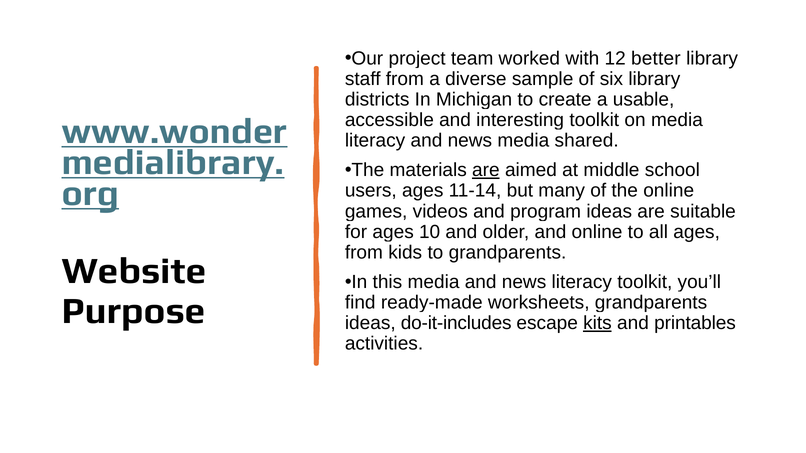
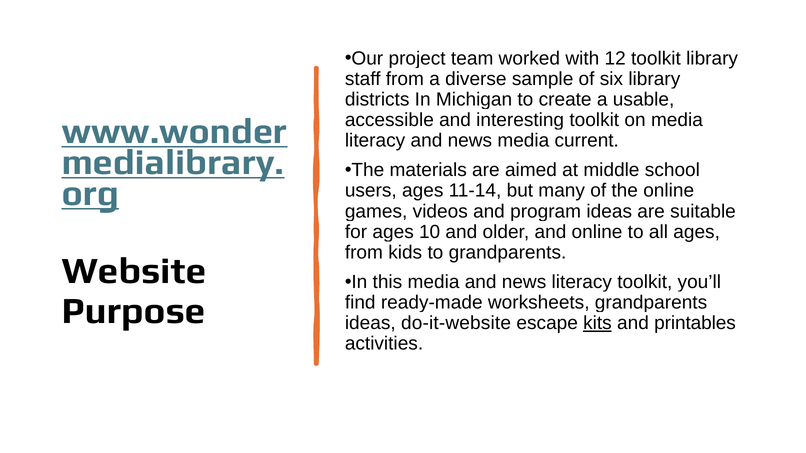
12 better: better -> toolkit (656, 58)
shared: shared -> current (587, 141)
are underline: present -> none (486, 170)
do-it-includes: do-it-includes -> do-it-website (456, 323)
